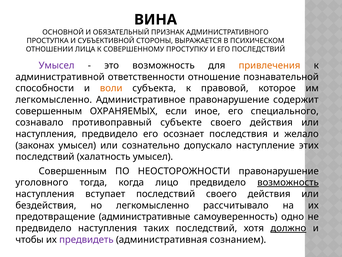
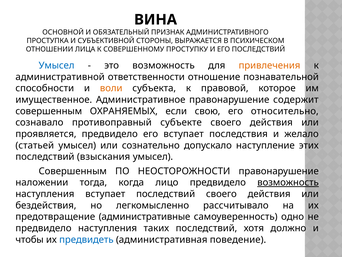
Умысел colour: purple -> blue (57, 65)
легкомысленно: легкомысленно -> имущественное (54, 100)
иное: иное -> свою (208, 111)
специального: специального -> относительно (285, 111)
наступления: наступления -> проявляется (46, 134)
его осознает: осознает -> вступает (184, 134)
законах: законах -> статьей (35, 145)
халатность: халатность -> взыскания (104, 157)
уголовного: уголовного -> наложении (42, 182)
должно underline: present -> none (288, 228)
предвидеть colour: purple -> blue (86, 239)
сознанием: сознанием -> поведение (238, 239)
